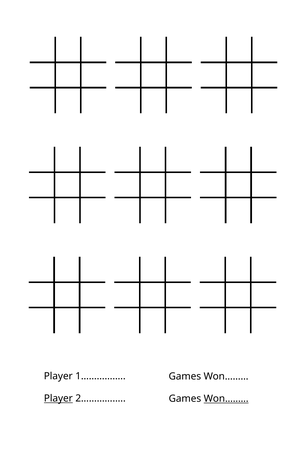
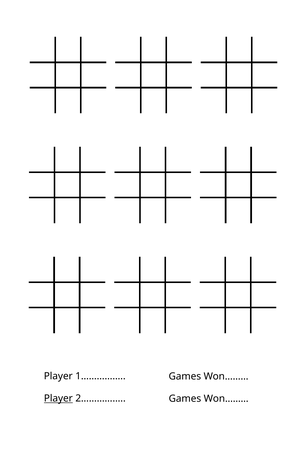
Won……… underline: present -> none (226, 399)
